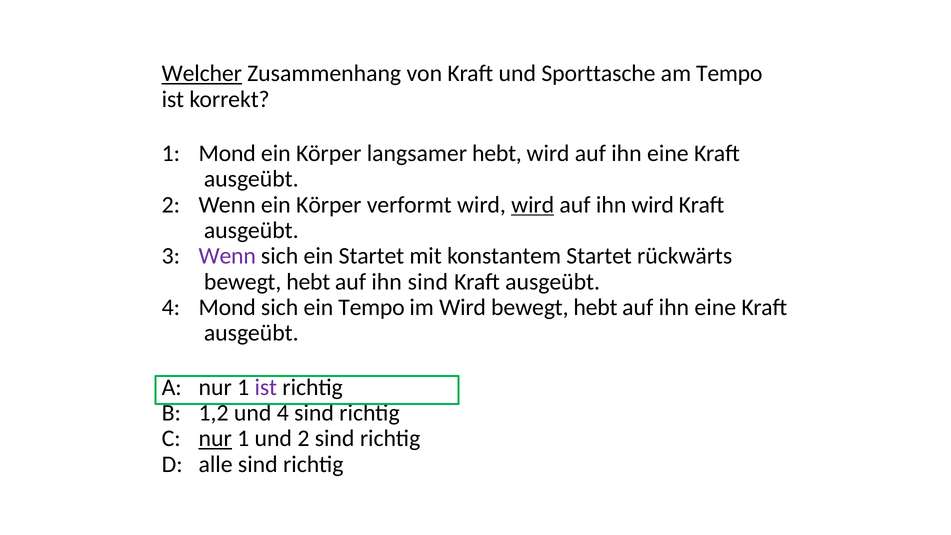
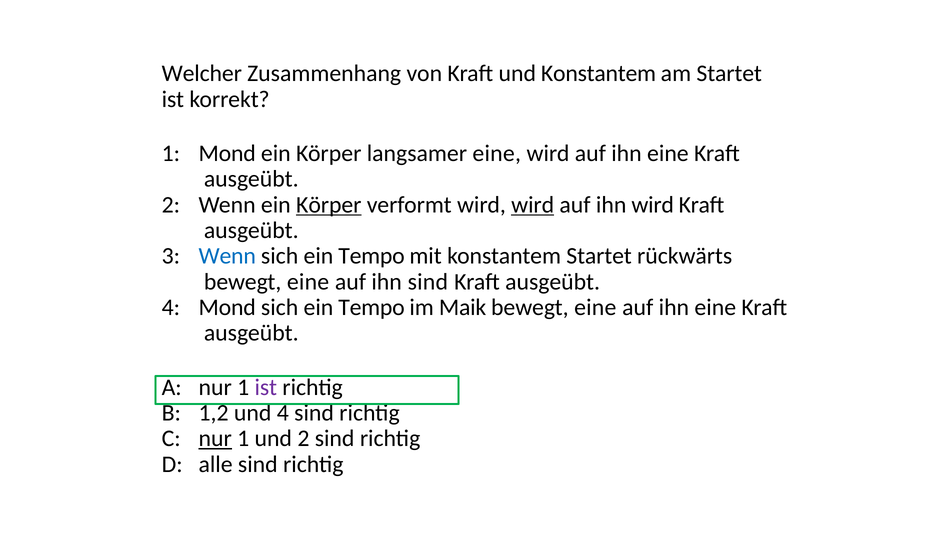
Welcher underline: present -> none (202, 74)
und Sporttasche: Sporttasche -> Konstantem (599, 74)
am Tempo: Tempo -> Startet (729, 74)
langsamer hebt: hebt -> eine (497, 153)
Körper underline: none -> present (329, 205)
Wenn colour: purple -> blue (227, 256)
Startet: Startet -> Tempo (372, 256)
hebt: hebt -> eine (308, 282)
im Wird: Wird -> Maik (463, 307)
hebt: hebt -> eine (595, 307)
